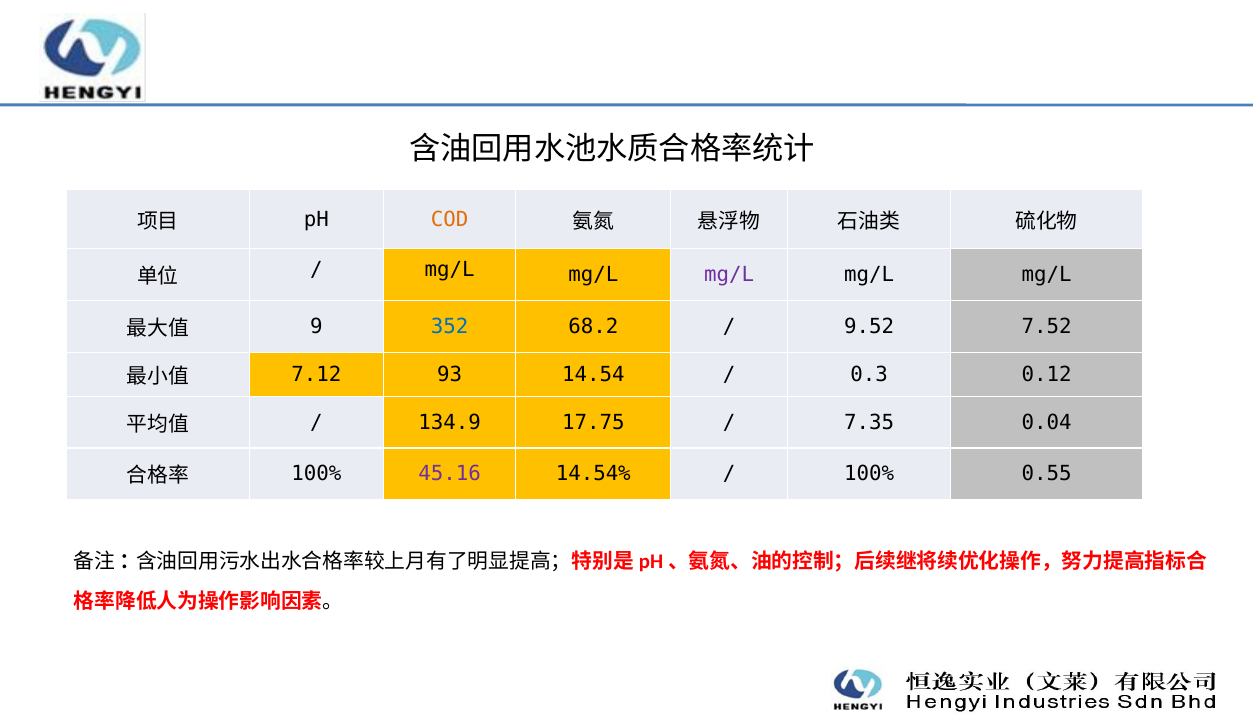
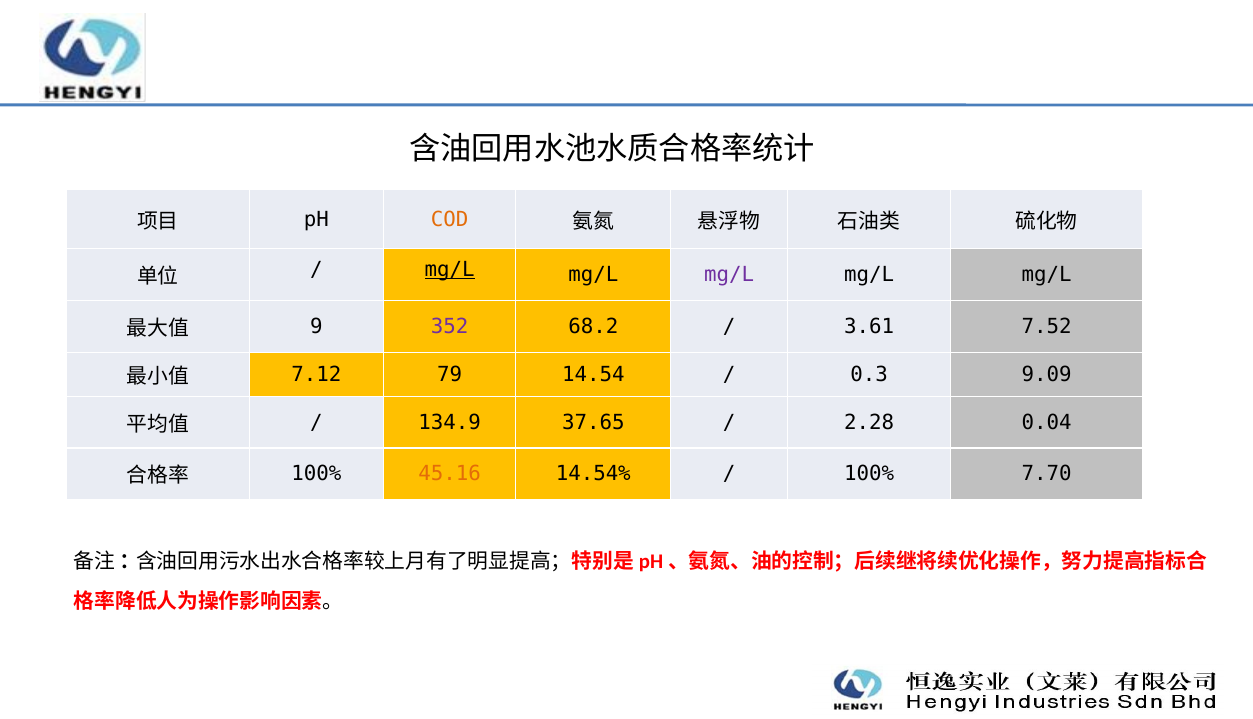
mg/L underline: none -> present (450, 269)
352 colour: blue -> purple (450, 327)
9.52: 9.52 -> 3.61 (869, 327)
93: 93 -> 79 (450, 374)
0.12: 0.12 -> 9.09 (1047, 374)
17.75: 17.75 -> 37.65 (593, 422)
7.35: 7.35 -> 2.28 (869, 422)
45.16 colour: purple -> orange (450, 474)
0.55: 0.55 -> 7.70 (1047, 474)
